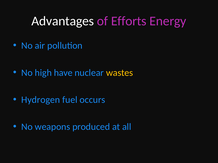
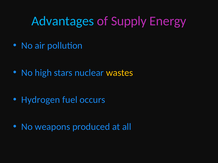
Advantages colour: white -> light blue (63, 21)
Efforts: Efforts -> Supply (129, 21)
have: have -> stars (63, 73)
